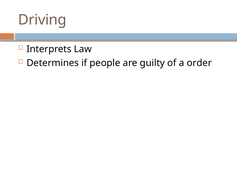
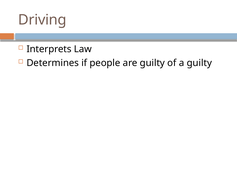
a order: order -> guilty (199, 63)
